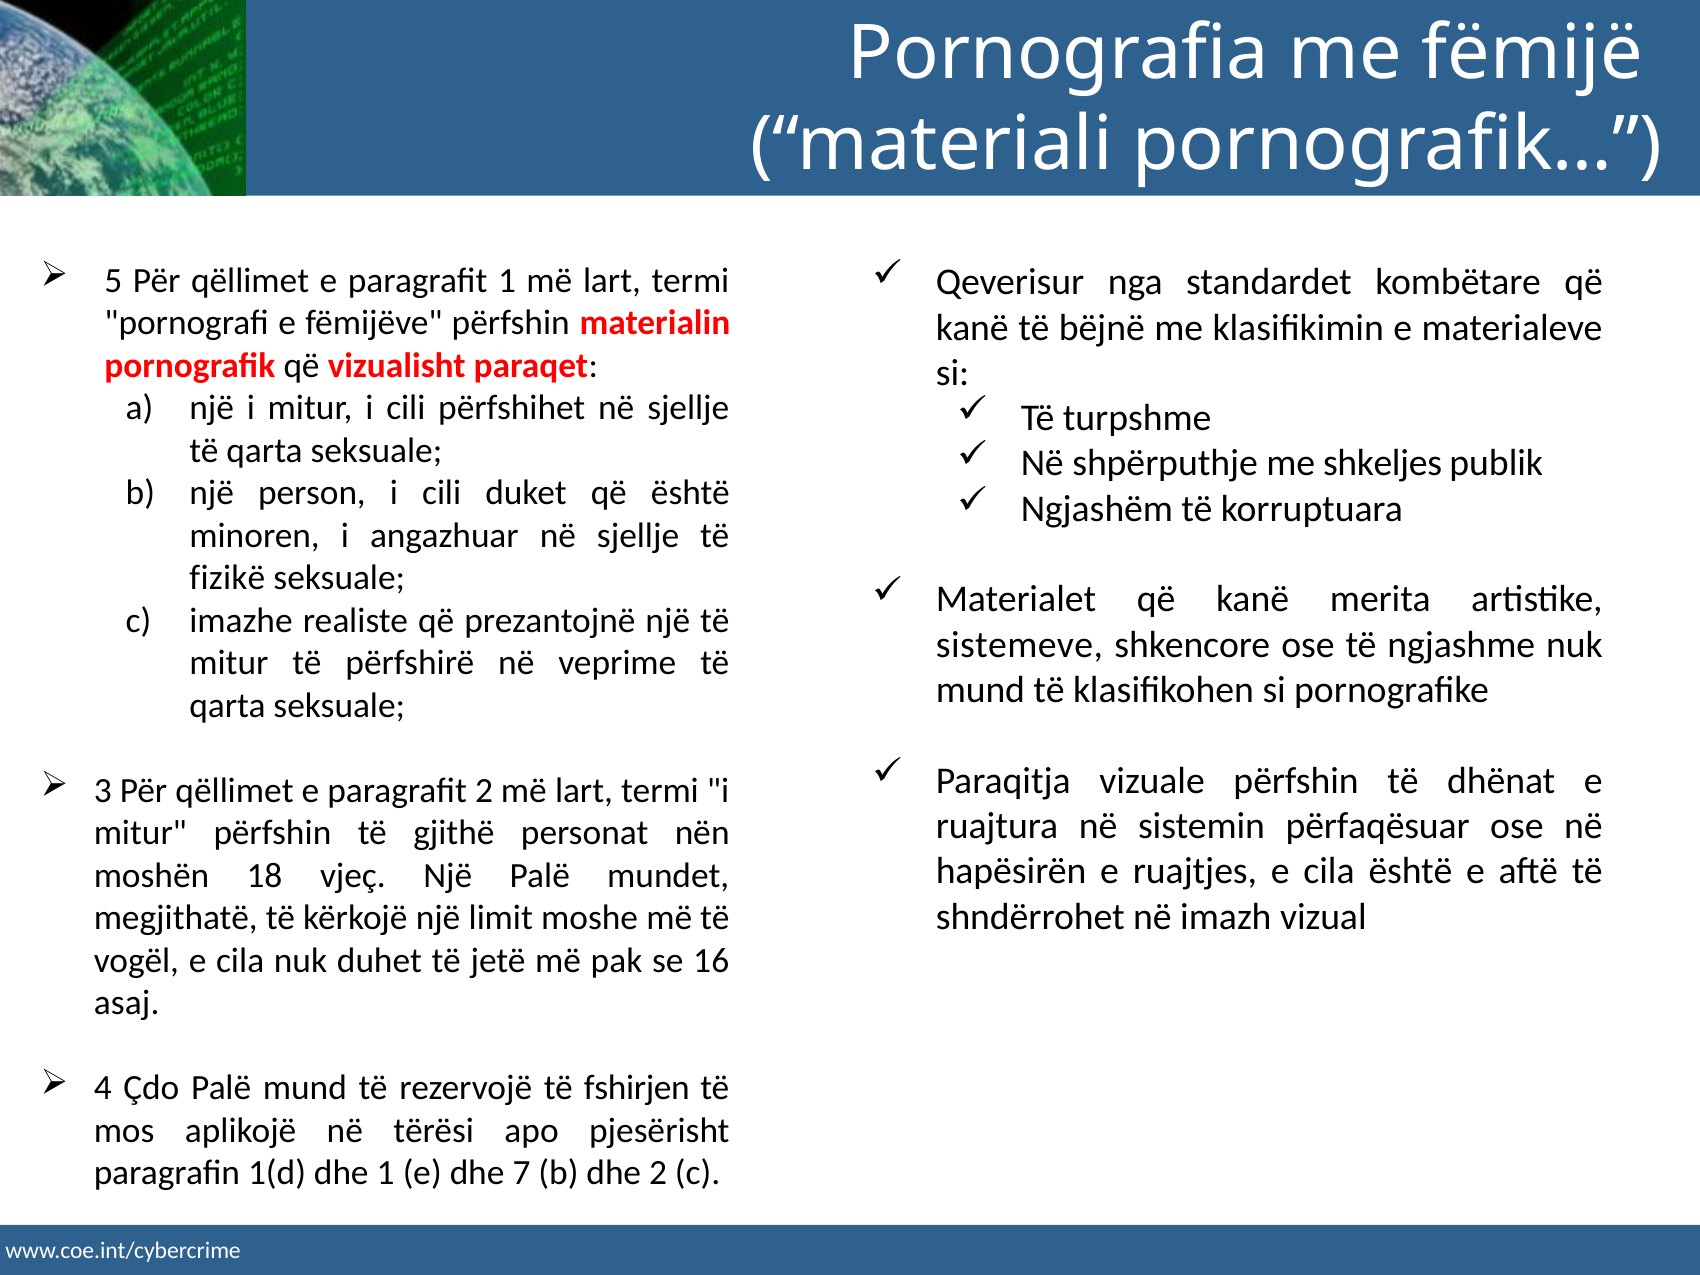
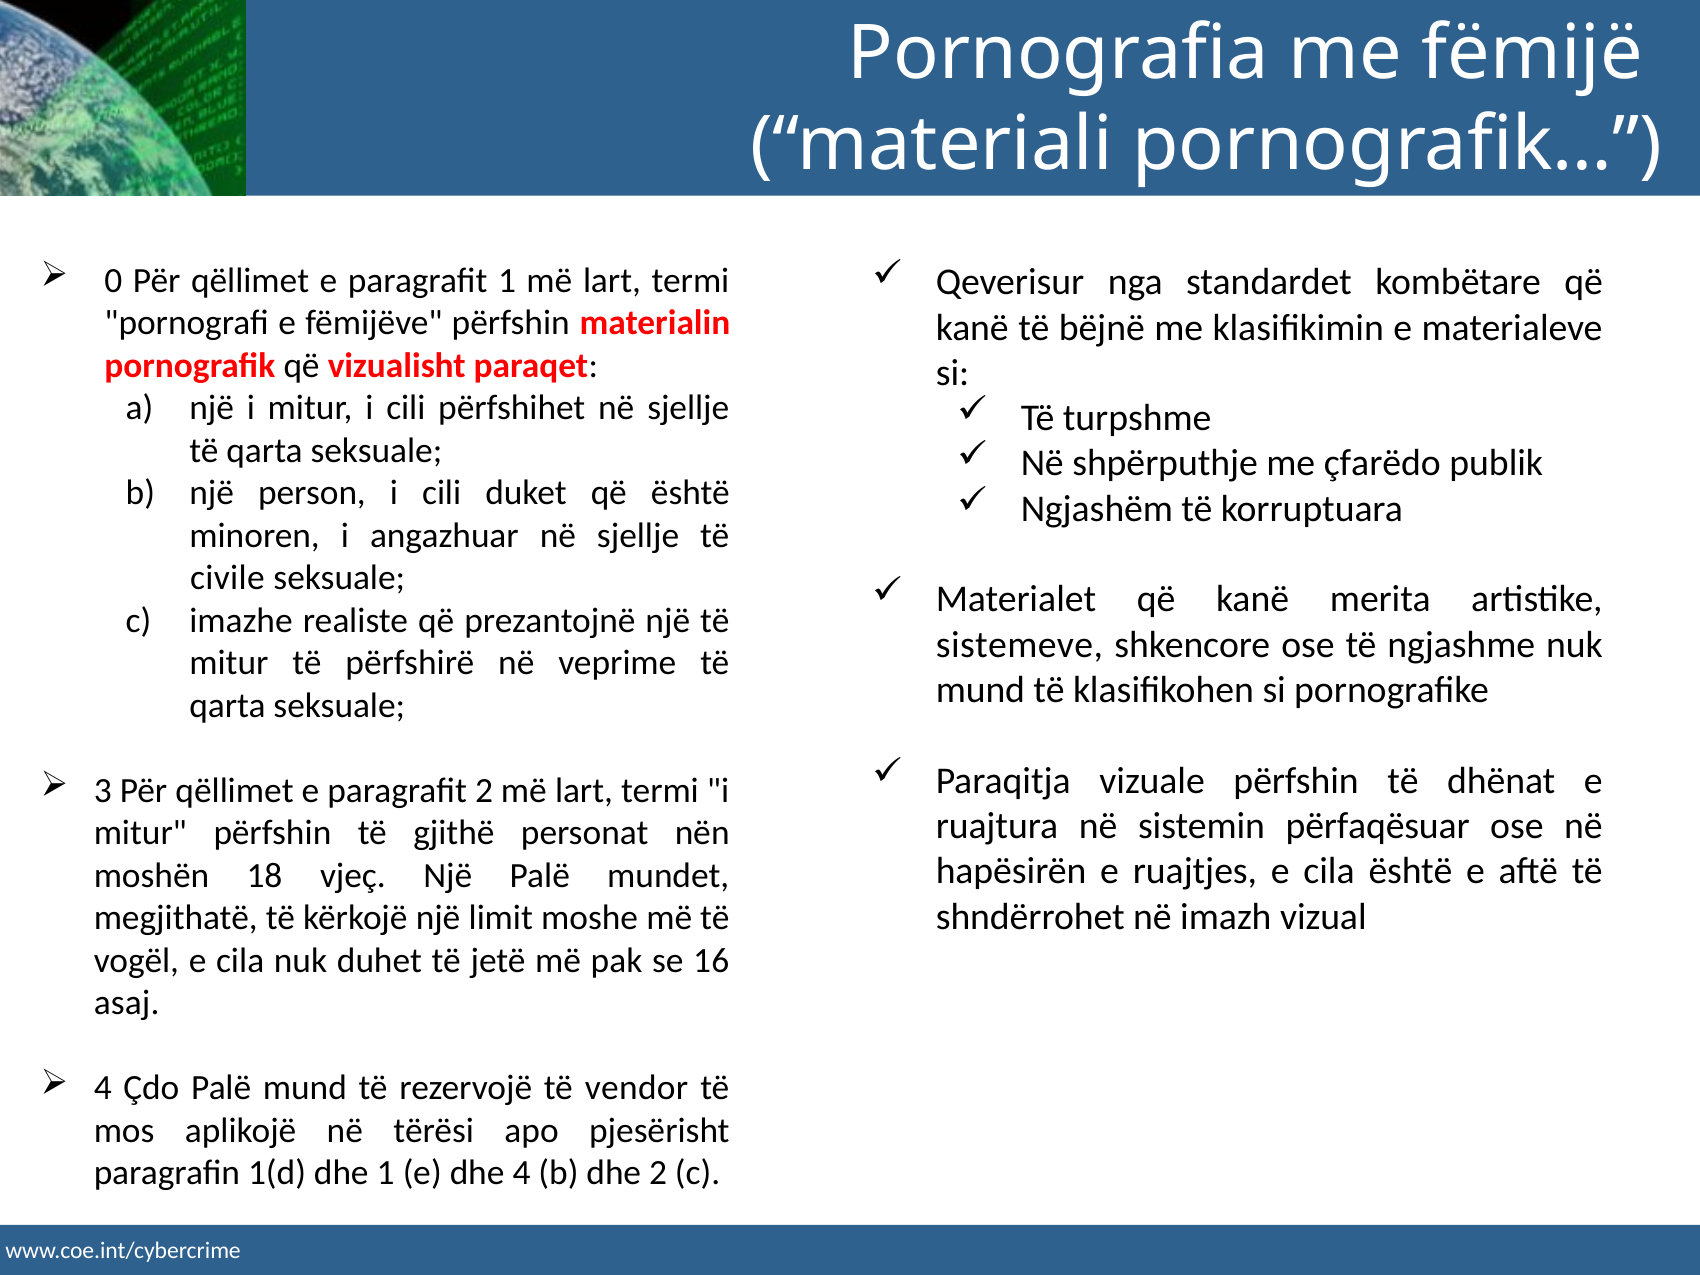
5: 5 -> 0 (113, 281)
shkeljes: shkeljes -> çfarëdo (1382, 463)
fizikë: fizikë -> civile (227, 578)
fshirjen: fshirjen -> vendor (637, 1088)
dhe 7: 7 -> 4 (521, 1173)
